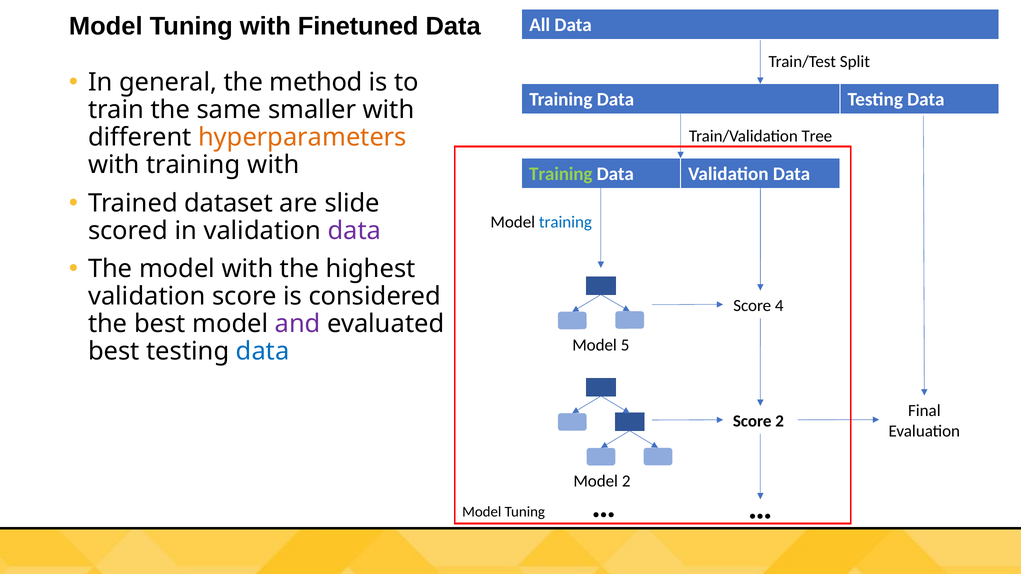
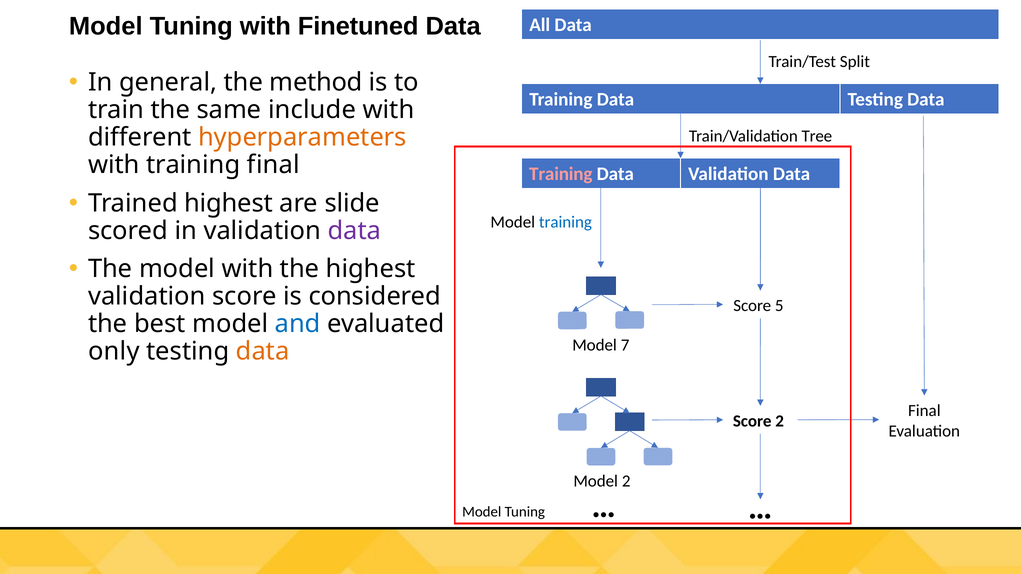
smaller: smaller -> include (312, 110)
training with: with -> final (274, 165)
Training colour: light green -> pink (561, 174)
Trained dataset: dataset -> highest (229, 203)
4: 4 -> 5 (779, 306)
and colour: purple -> blue (298, 324)
5: 5 -> 7 (625, 346)
best: best -> only (114, 352)
data colour: blue -> orange (263, 352)
